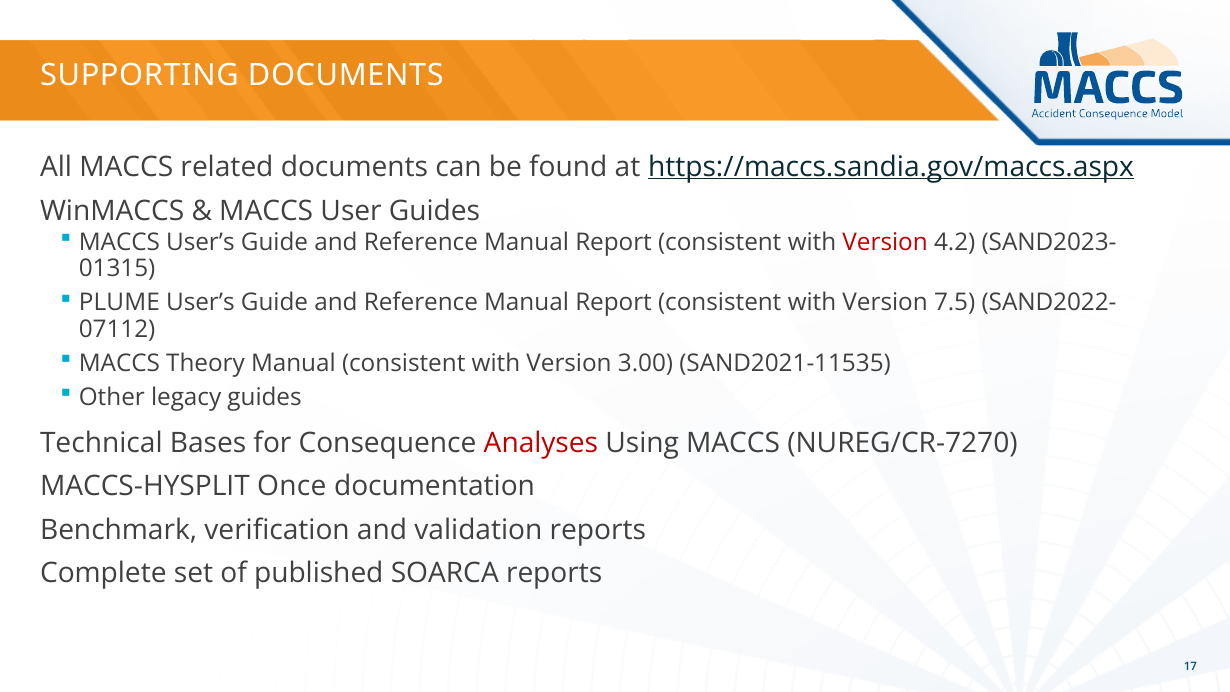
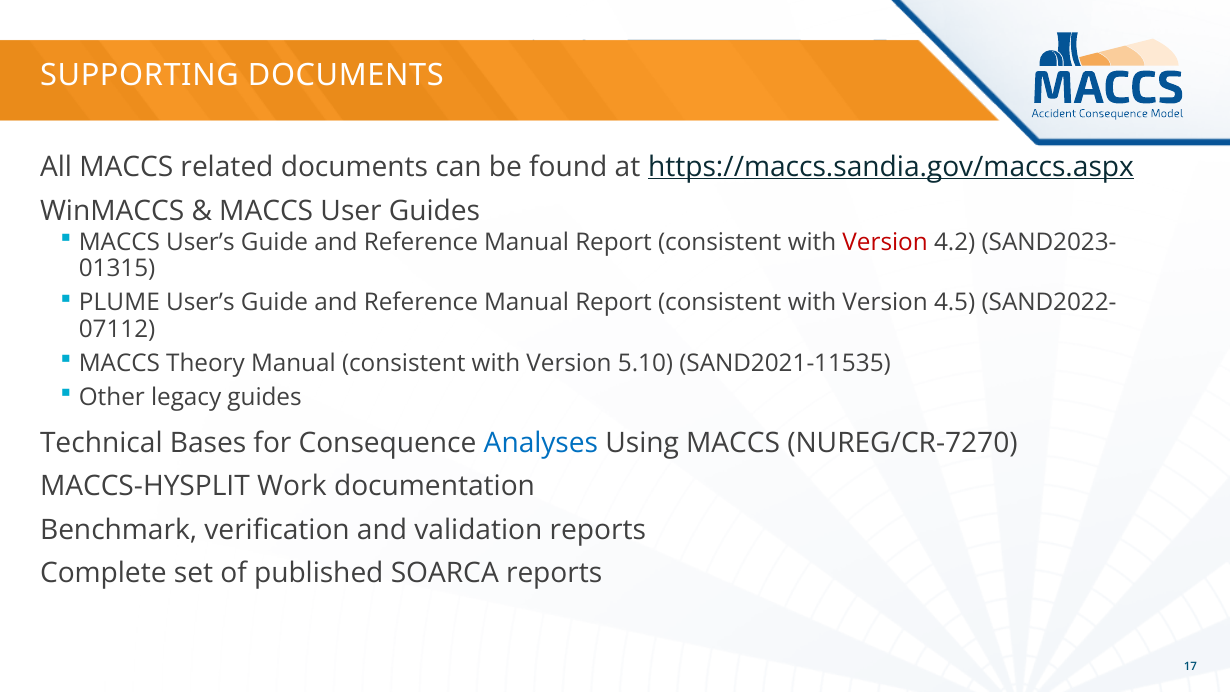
7.5: 7.5 -> 4.5 (955, 303)
3.00: 3.00 -> 5.10 (645, 363)
Analyses colour: red -> blue (541, 443)
Once: Once -> Work (292, 487)
